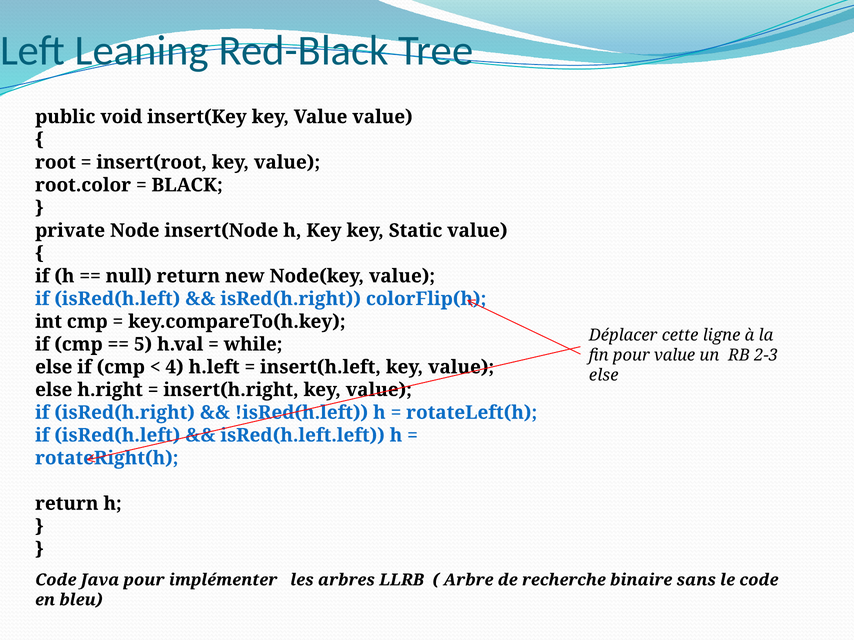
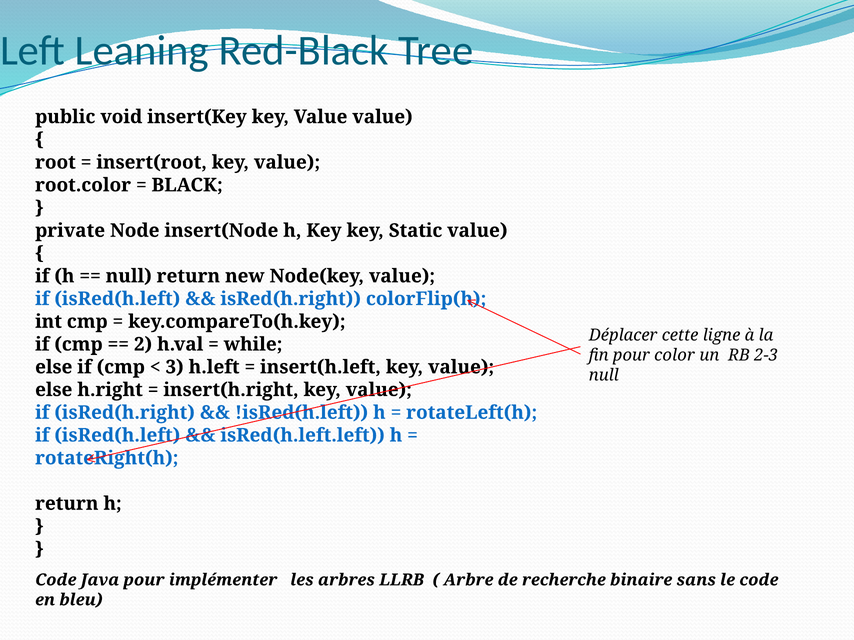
5: 5 -> 2 (143, 345)
pour value: value -> color (674, 356)
4: 4 -> 3 (175, 367)
else: else -> null (604, 375)
